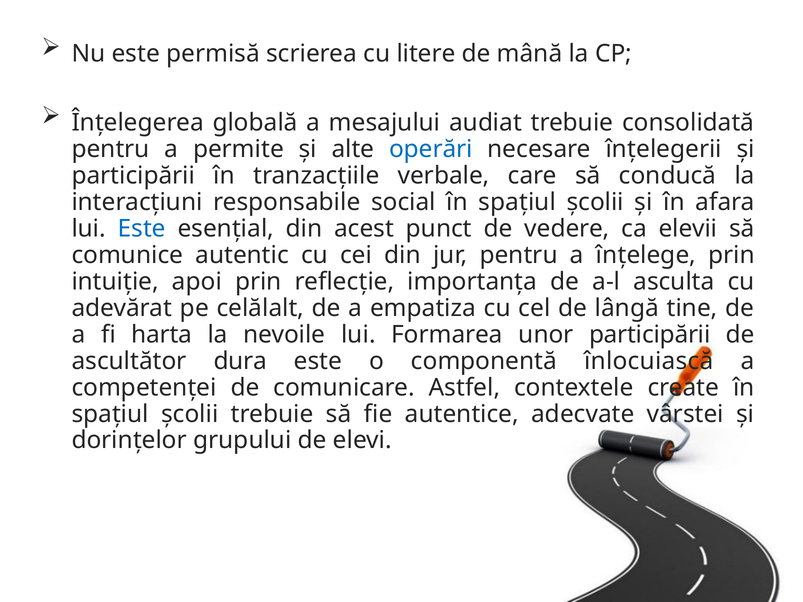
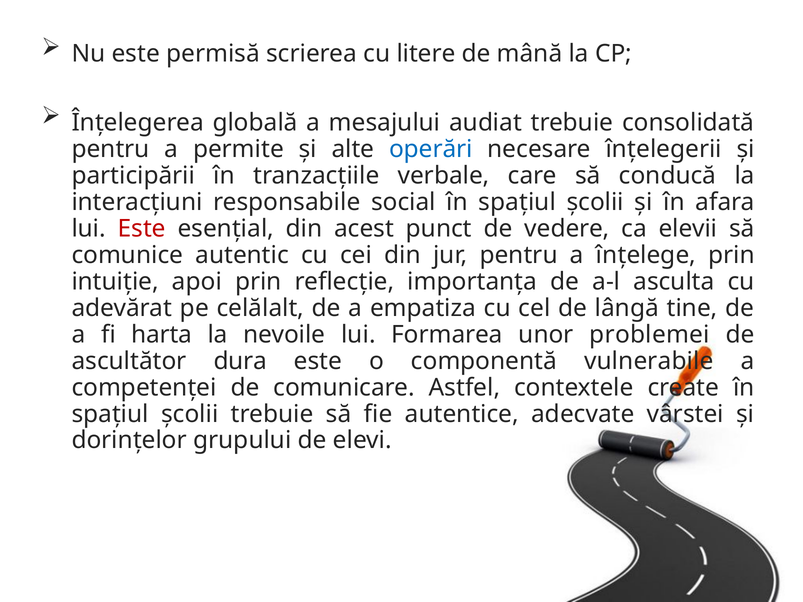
Este colour: blue -> red (142, 229)
unor participării: participării -> problemei (649, 335)
înlocuiască: înlocuiască -> vulnerabile (649, 361)
